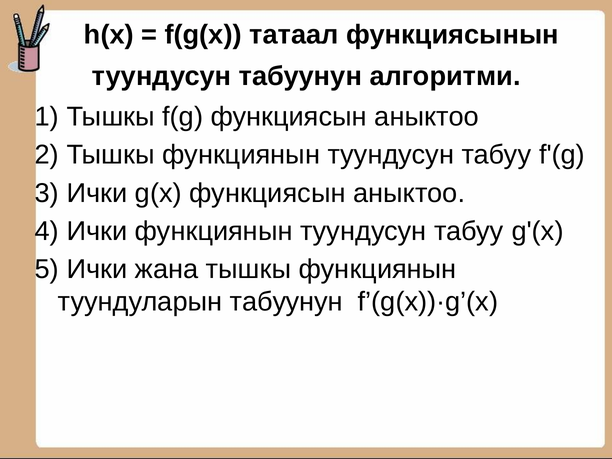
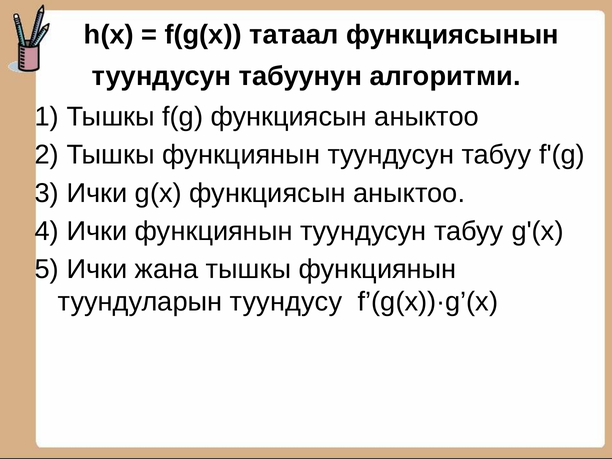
туундуларын табуунун: табуунун -> туундусу (286, 302)
